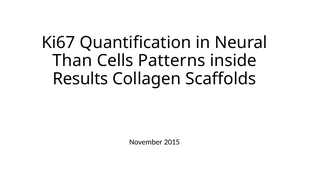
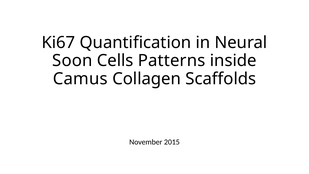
Than: Than -> Soon (72, 61)
Results: Results -> Camus (80, 79)
